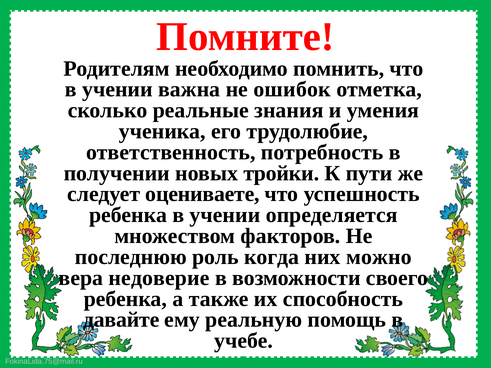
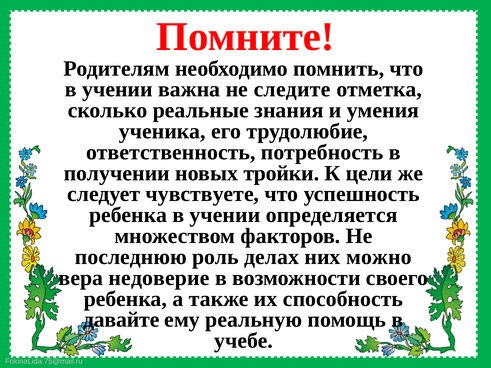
ошибок: ошибок -> следите (292, 89)
пути: пути -> цели (369, 173)
оцениваете: оцениваете -> чувствуете (202, 194)
когда: когда -> делах (272, 257)
